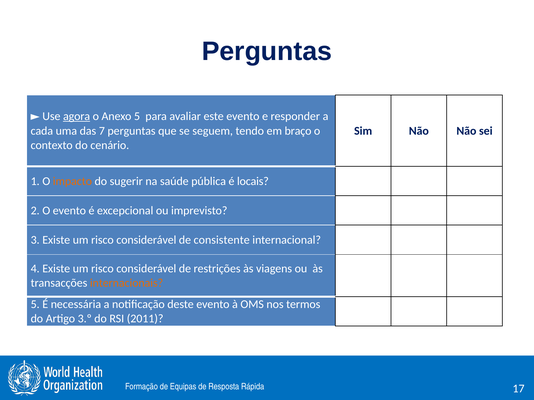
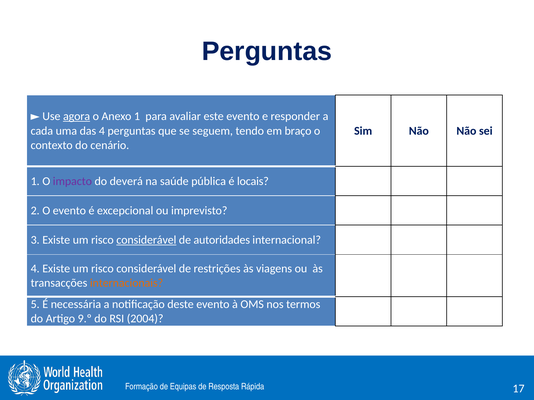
Anexo 5: 5 -> 1 (137, 116)
das 7: 7 -> 4 (102, 131)
impacto colour: orange -> purple (72, 181)
sugerir: sugerir -> deverá (126, 181)
considerável underline: none -> present (146, 240)
consistente: consistente -> autoridades (222, 240)
3.º: 3.º -> 9.º (85, 319)
2011: 2011 -> 2004 (145, 319)
